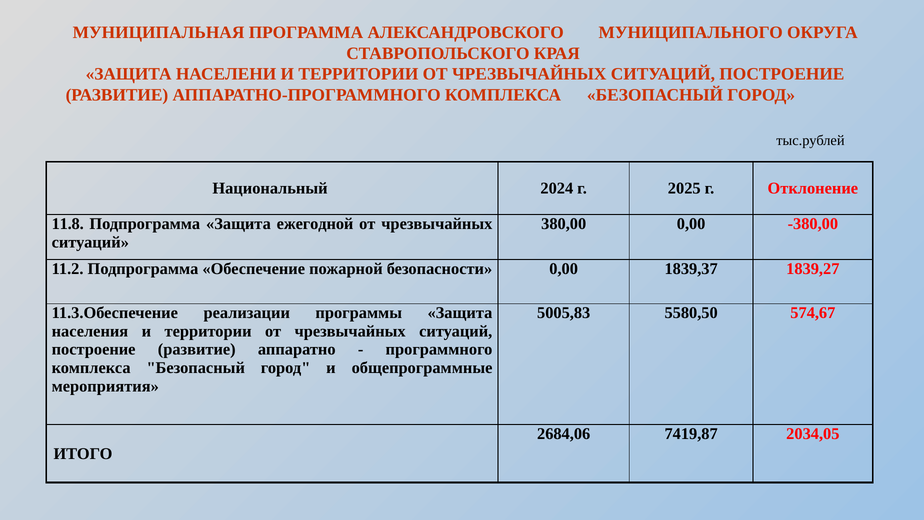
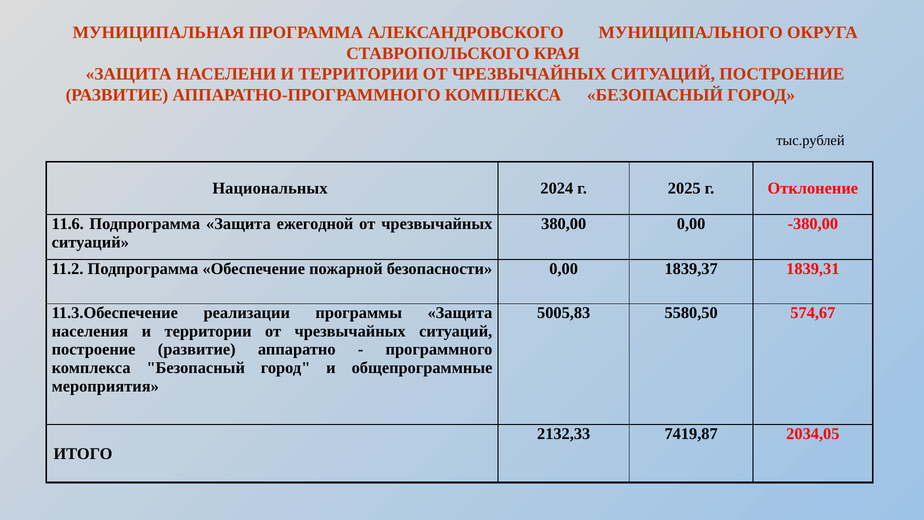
Национальный: Национальный -> Национальных (270, 188)
11.8: 11.8 -> 11.6 (68, 224)
1839,27: 1839,27 -> 1839,31 (813, 269)
2684,06: 2684,06 -> 2132,33 (564, 434)
